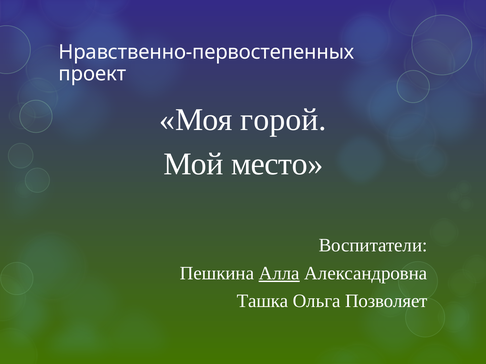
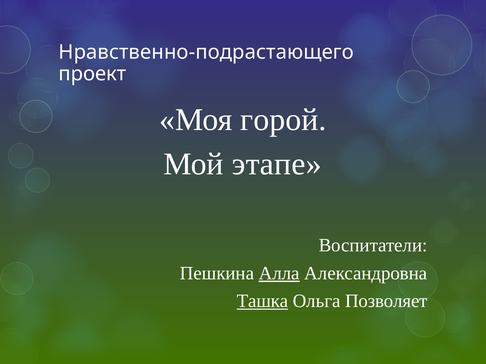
Нравственно-первостепенных: Нравственно-первостепенных -> Нравственно-подрастающего (206, 52)
место: место -> этапе (277, 164)
Ташка underline: none -> present (262, 301)
